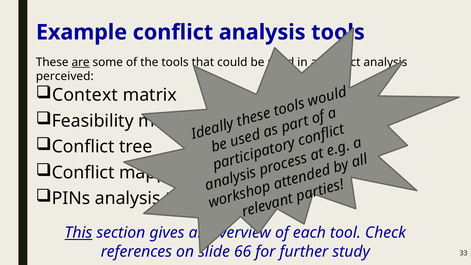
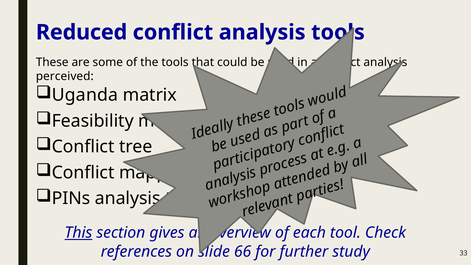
Example: Example -> Reduced (82, 32)
are underline: present -> none (81, 62)
Context: Context -> Uganda (85, 95)
